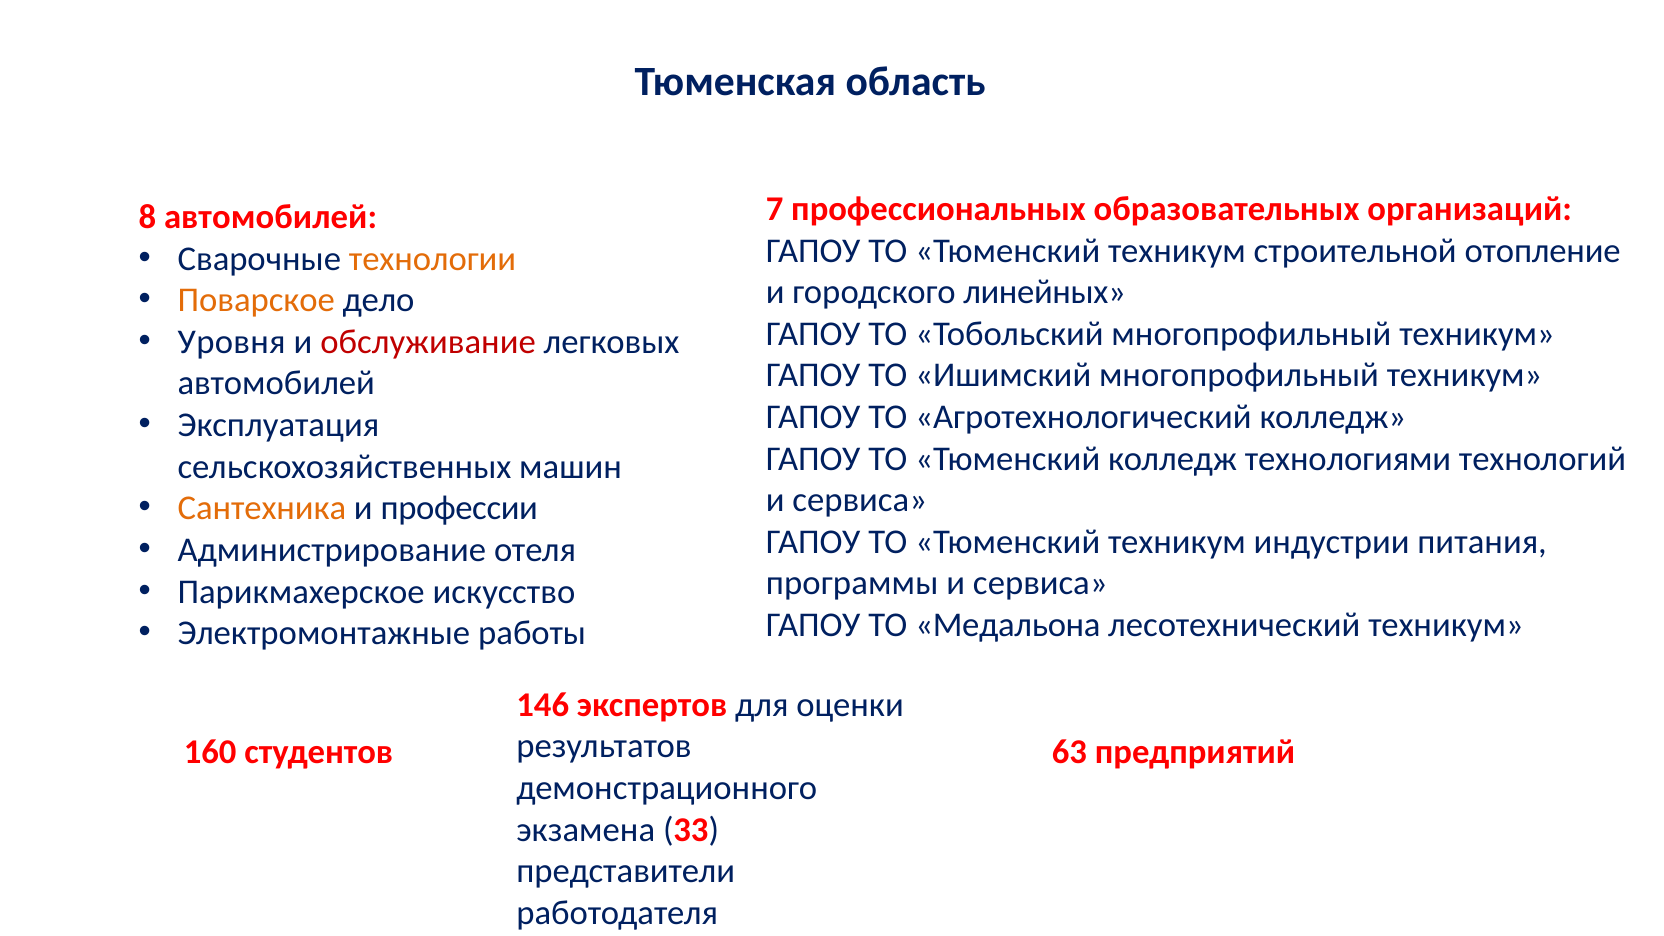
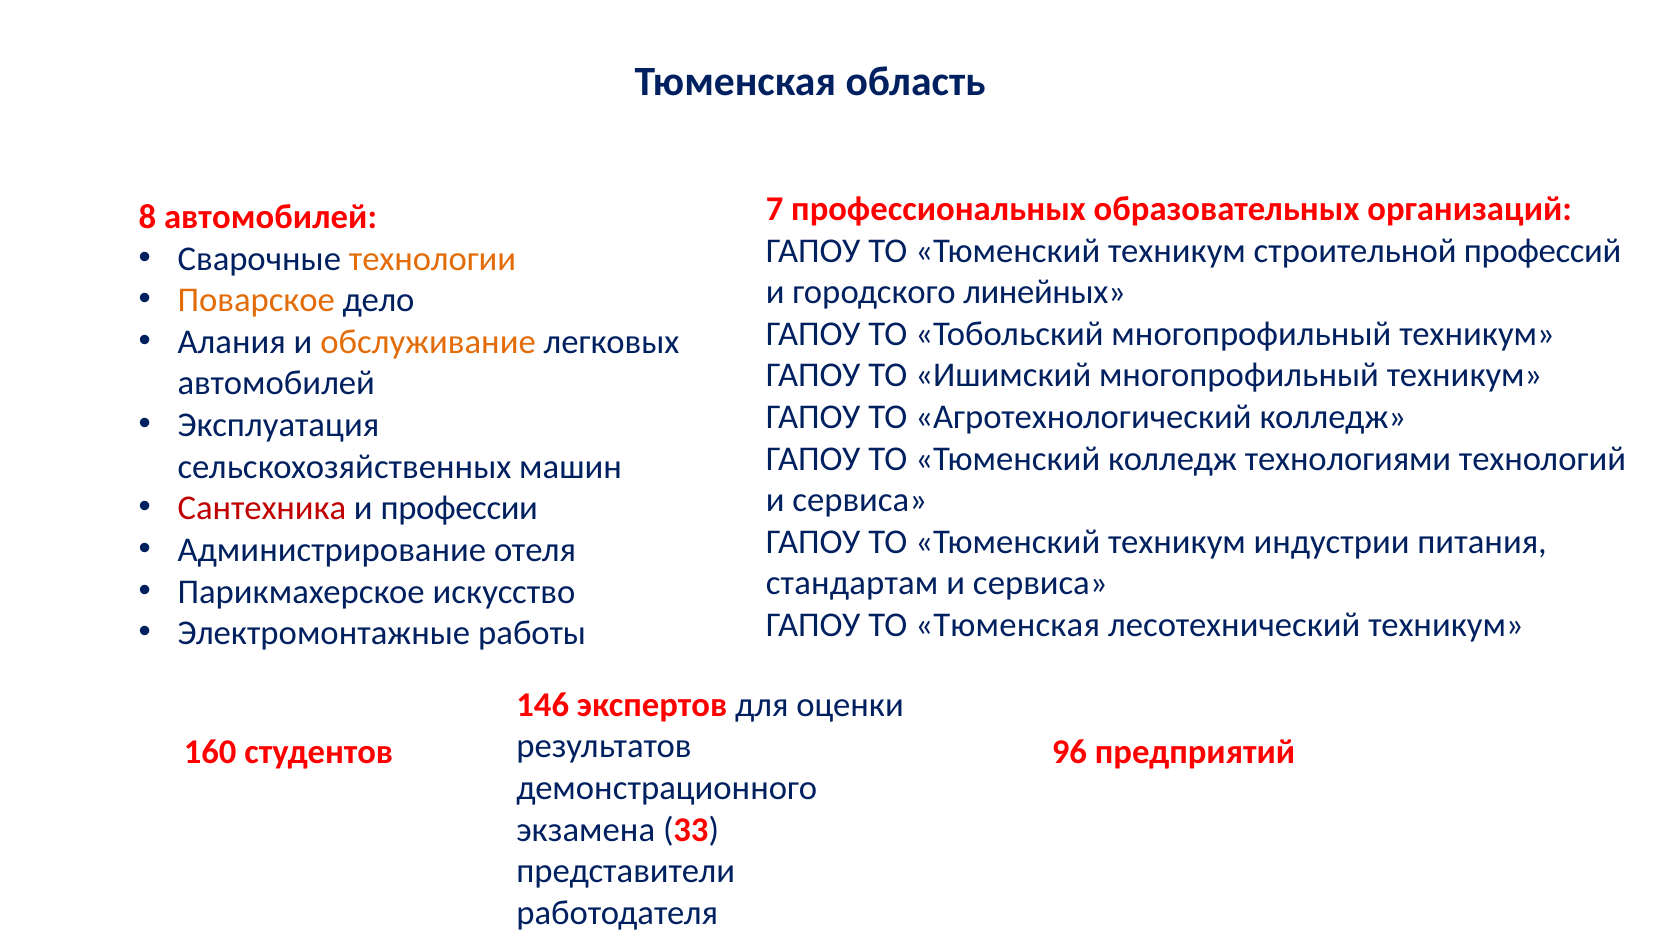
отопление: отопление -> профессий (1543, 251)
Уровня: Уровня -> Алания (232, 342)
обслуживание colour: red -> orange (428, 342)
Сантехника colour: orange -> red (262, 508)
программы: программы -> стандартам (852, 584)
ТО Медальона: Медальона -> Тюменская (1008, 625)
63: 63 -> 96 (1069, 752)
